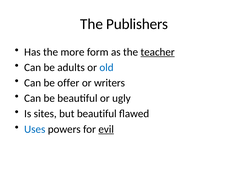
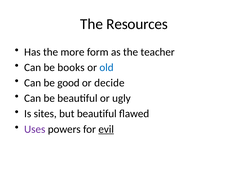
Publishers: Publishers -> Resources (137, 24)
teacher underline: present -> none (158, 52)
adults: adults -> books (71, 67)
offer: offer -> good (68, 83)
writers: writers -> decide (109, 83)
Uses colour: blue -> purple (35, 129)
